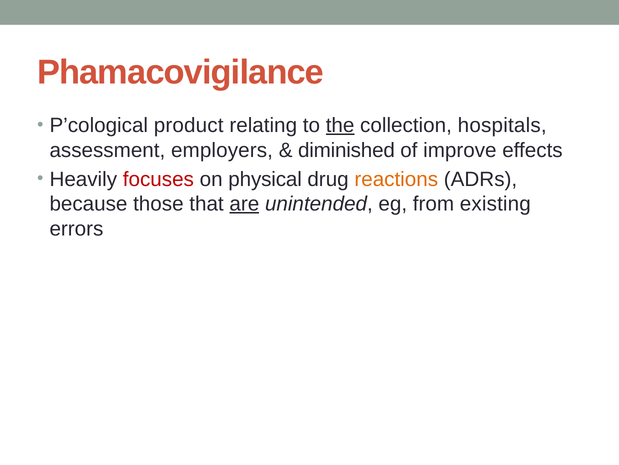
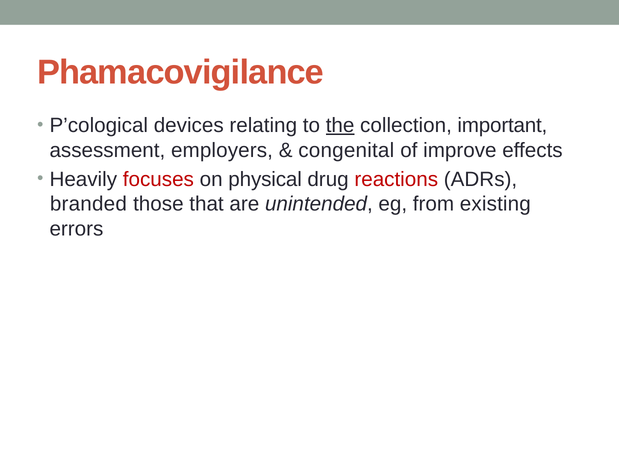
product: product -> devices (189, 125)
hospitals: hospitals -> important (502, 125)
diminished: diminished -> congenital (346, 150)
reactions colour: orange -> red (396, 179)
because: because -> branded (88, 204)
are underline: present -> none (244, 204)
